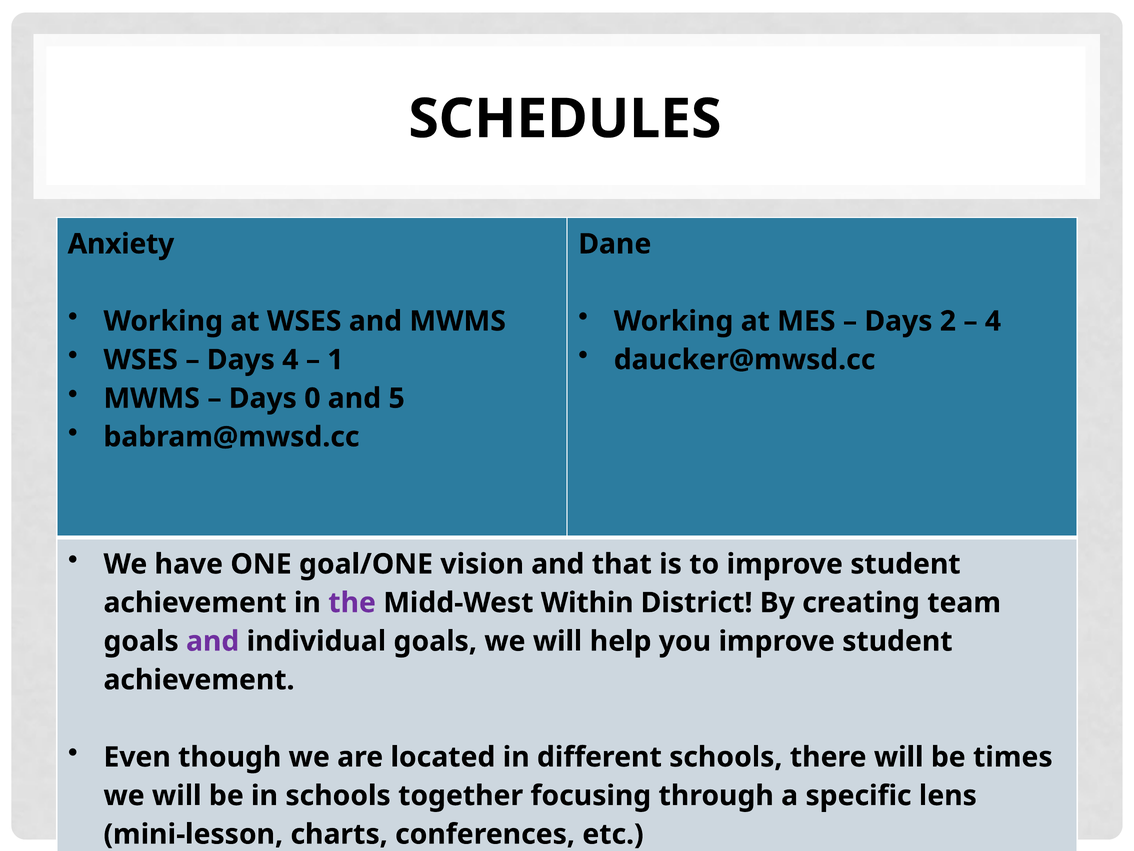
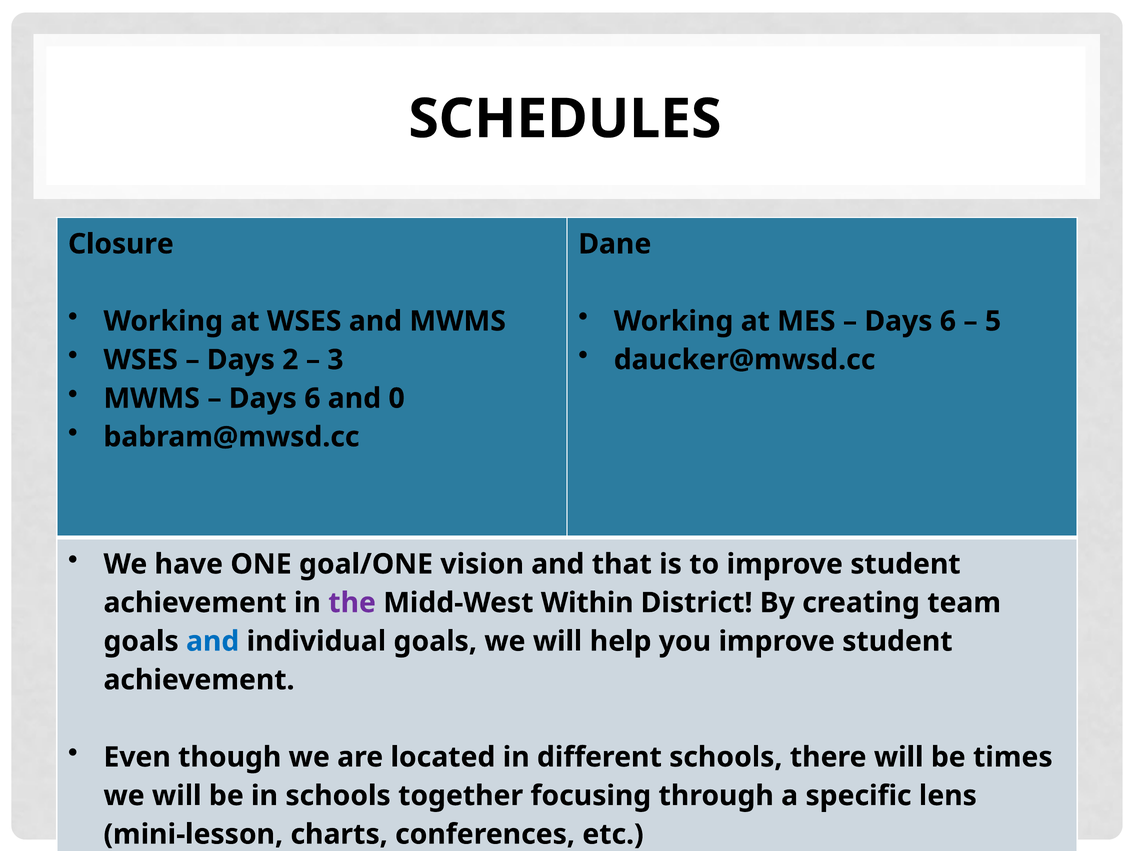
Anxiety: Anxiety -> Closure (121, 244)
2: 2 -> 6 (948, 321)
4: 4 -> 5 (993, 321)
Days 4: 4 -> 2 (290, 360)
1: 1 -> 3 (335, 360)
0: 0 -> 6 (312, 398)
5: 5 -> 0 (397, 398)
and colour: purple -> blue (213, 641)
